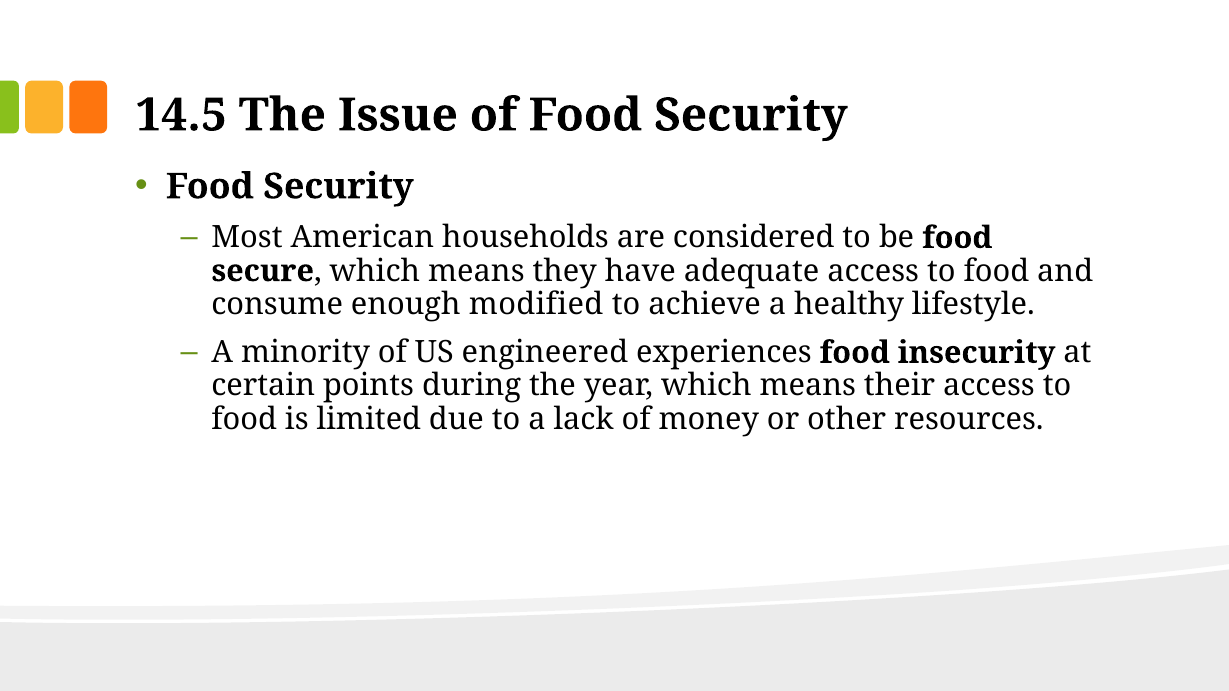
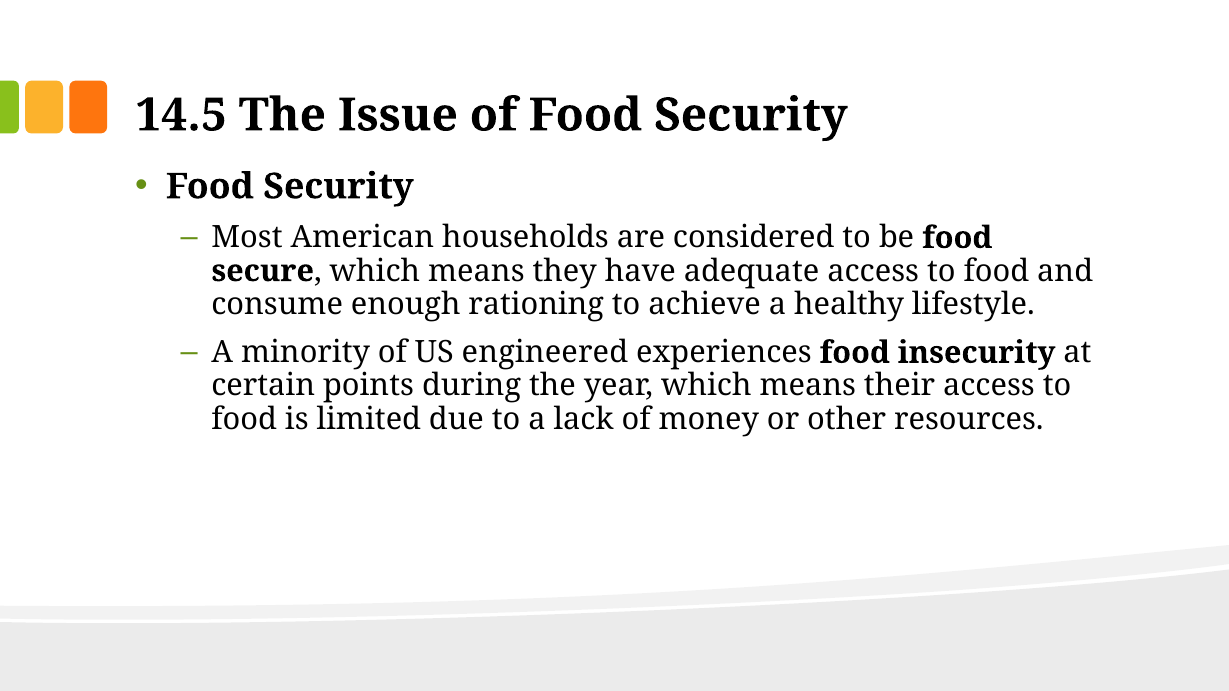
modified: modified -> rationing (536, 304)
